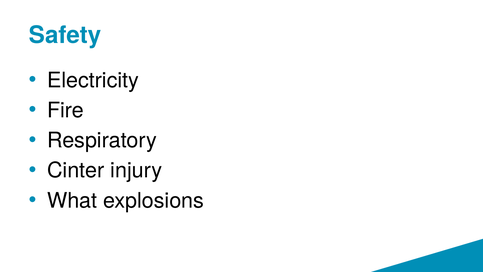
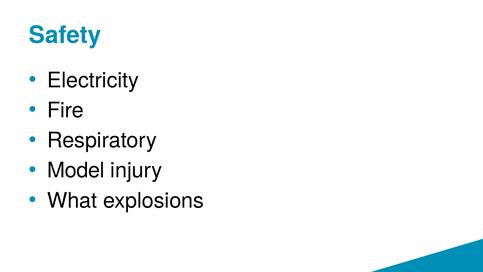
Cinter: Cinter -> Model (76, 170)
